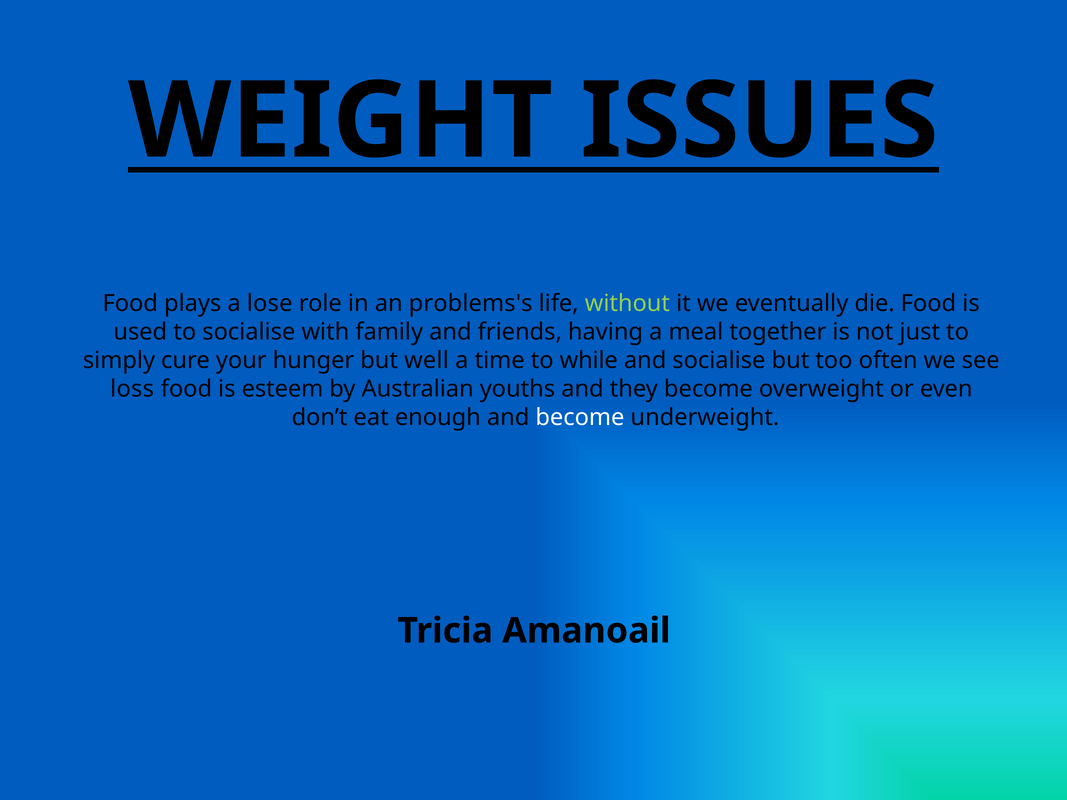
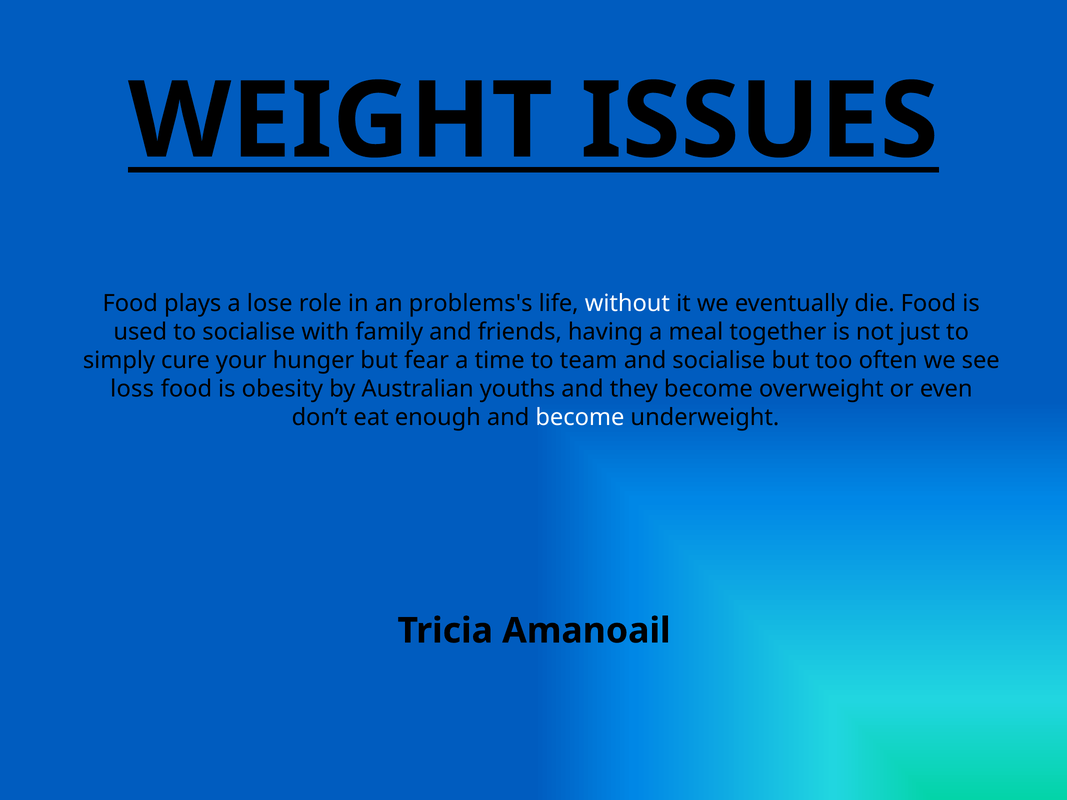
without colour: light green -> white (627, 304)
well: well -> fear (427, 361)
while: while -> team (589, 361)
esteem: esteem -> obesity (282, 389)
